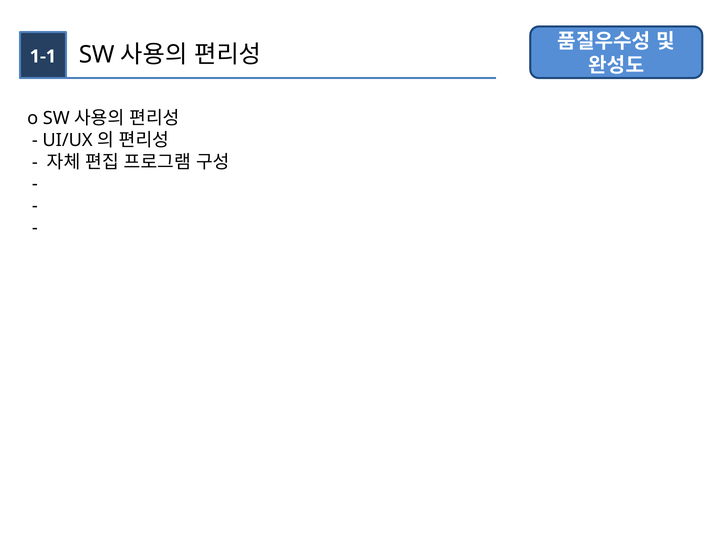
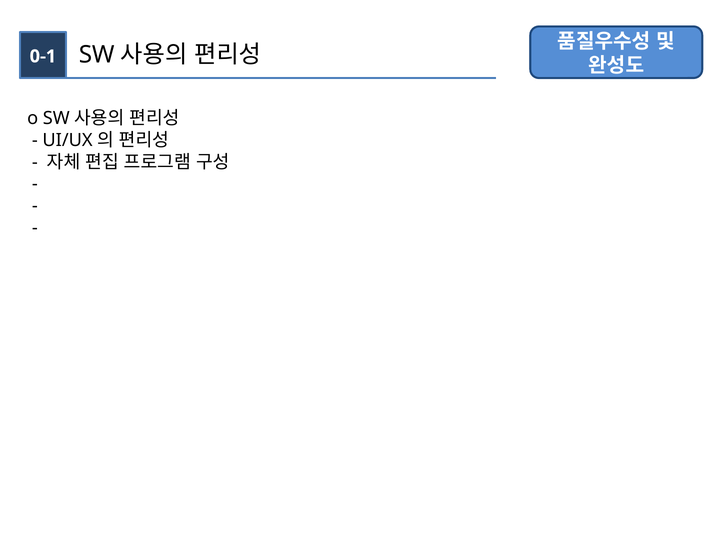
1-1: 1-1 -> 0-1 (43, 56)
